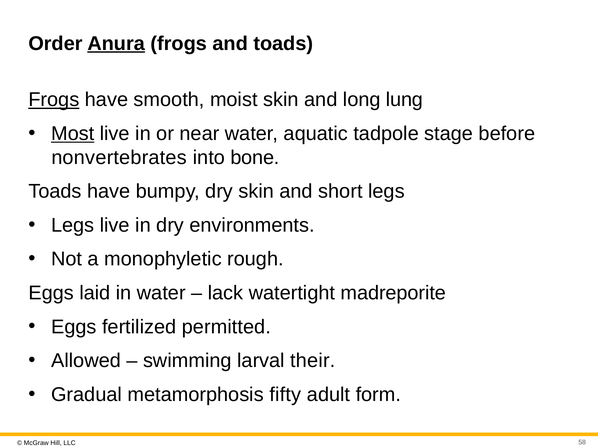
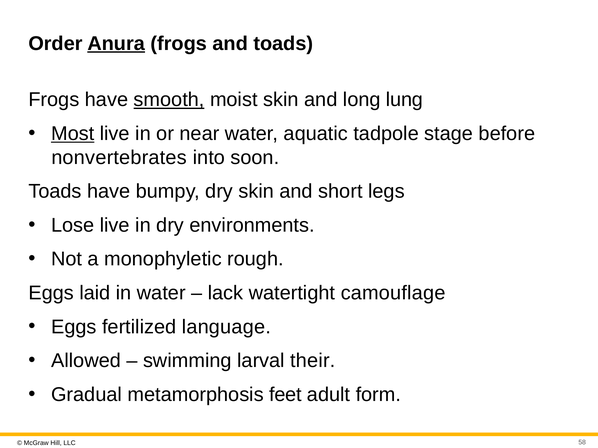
Frogs underline: present -> none (54, 100)
smooth underline: none -> present (169, 100)
bone: bone -> soon (255, 158)
Legs: Legs -> Lose (73, 225)
madreporite: madreporite -> camouflage (393, 293)
permitted: permitted -> language (226, 327)
fifty: fifty -> feet (285, 395)
